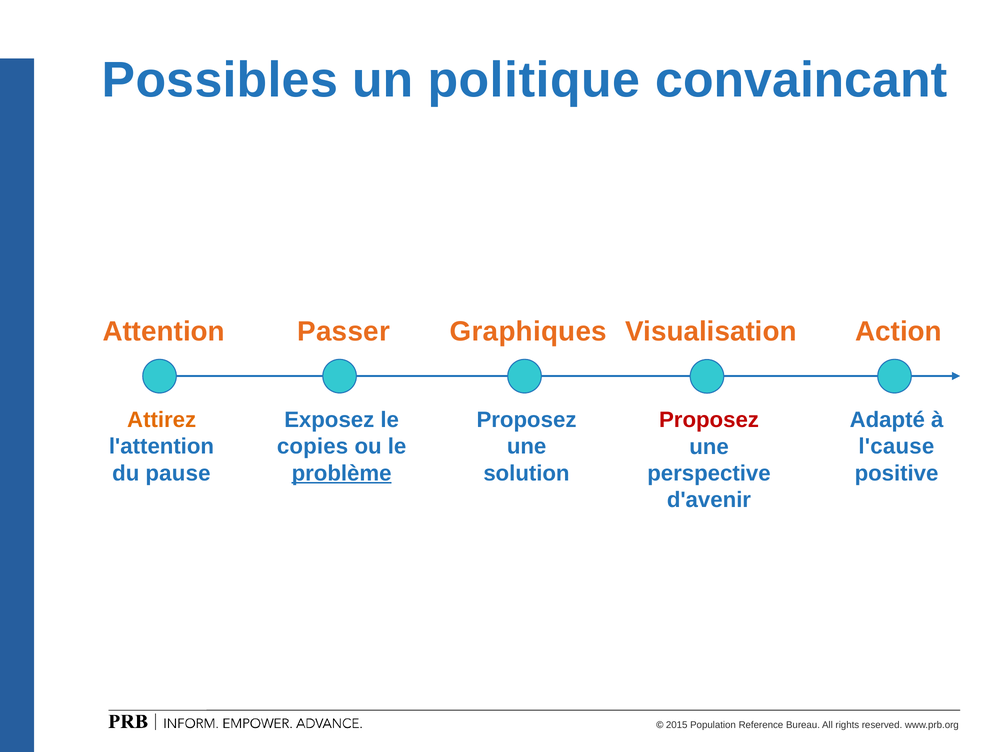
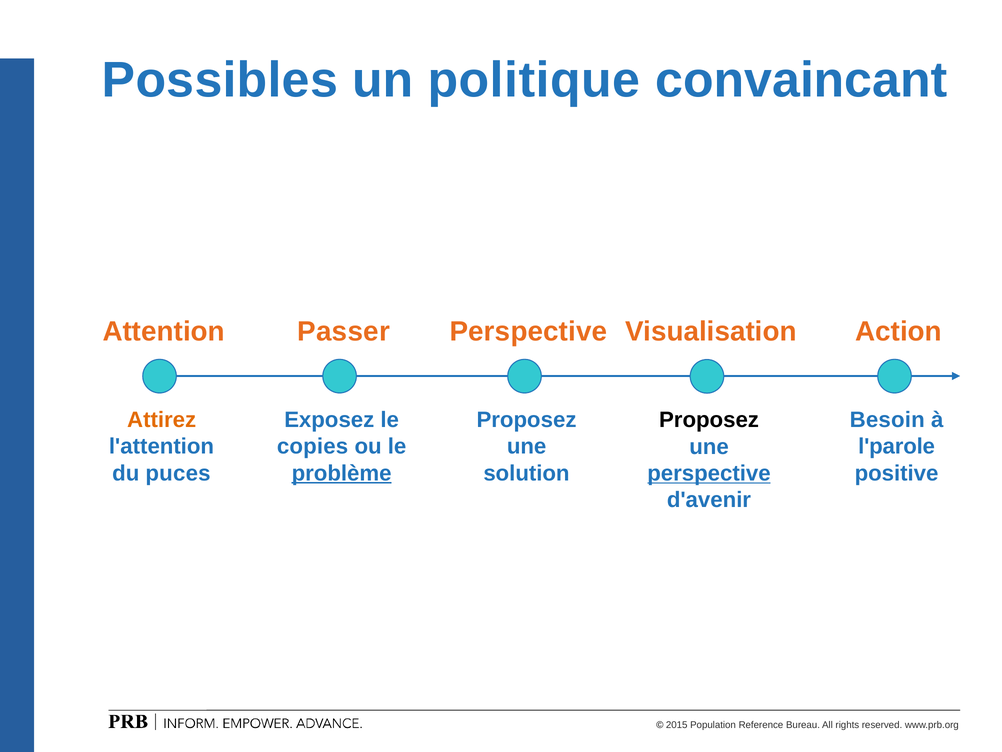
Graphiques: Graphiques -> Perspective (528, 331)
Adapté: Adapté -> Besoin (887, 419)
Proposez colour: red -> black (709, 420)
l'cause: l'cause -> l'parole (897, 446)
pause: pause -> puces (178, 473)
perspective underline: none -> present (709, 473)
